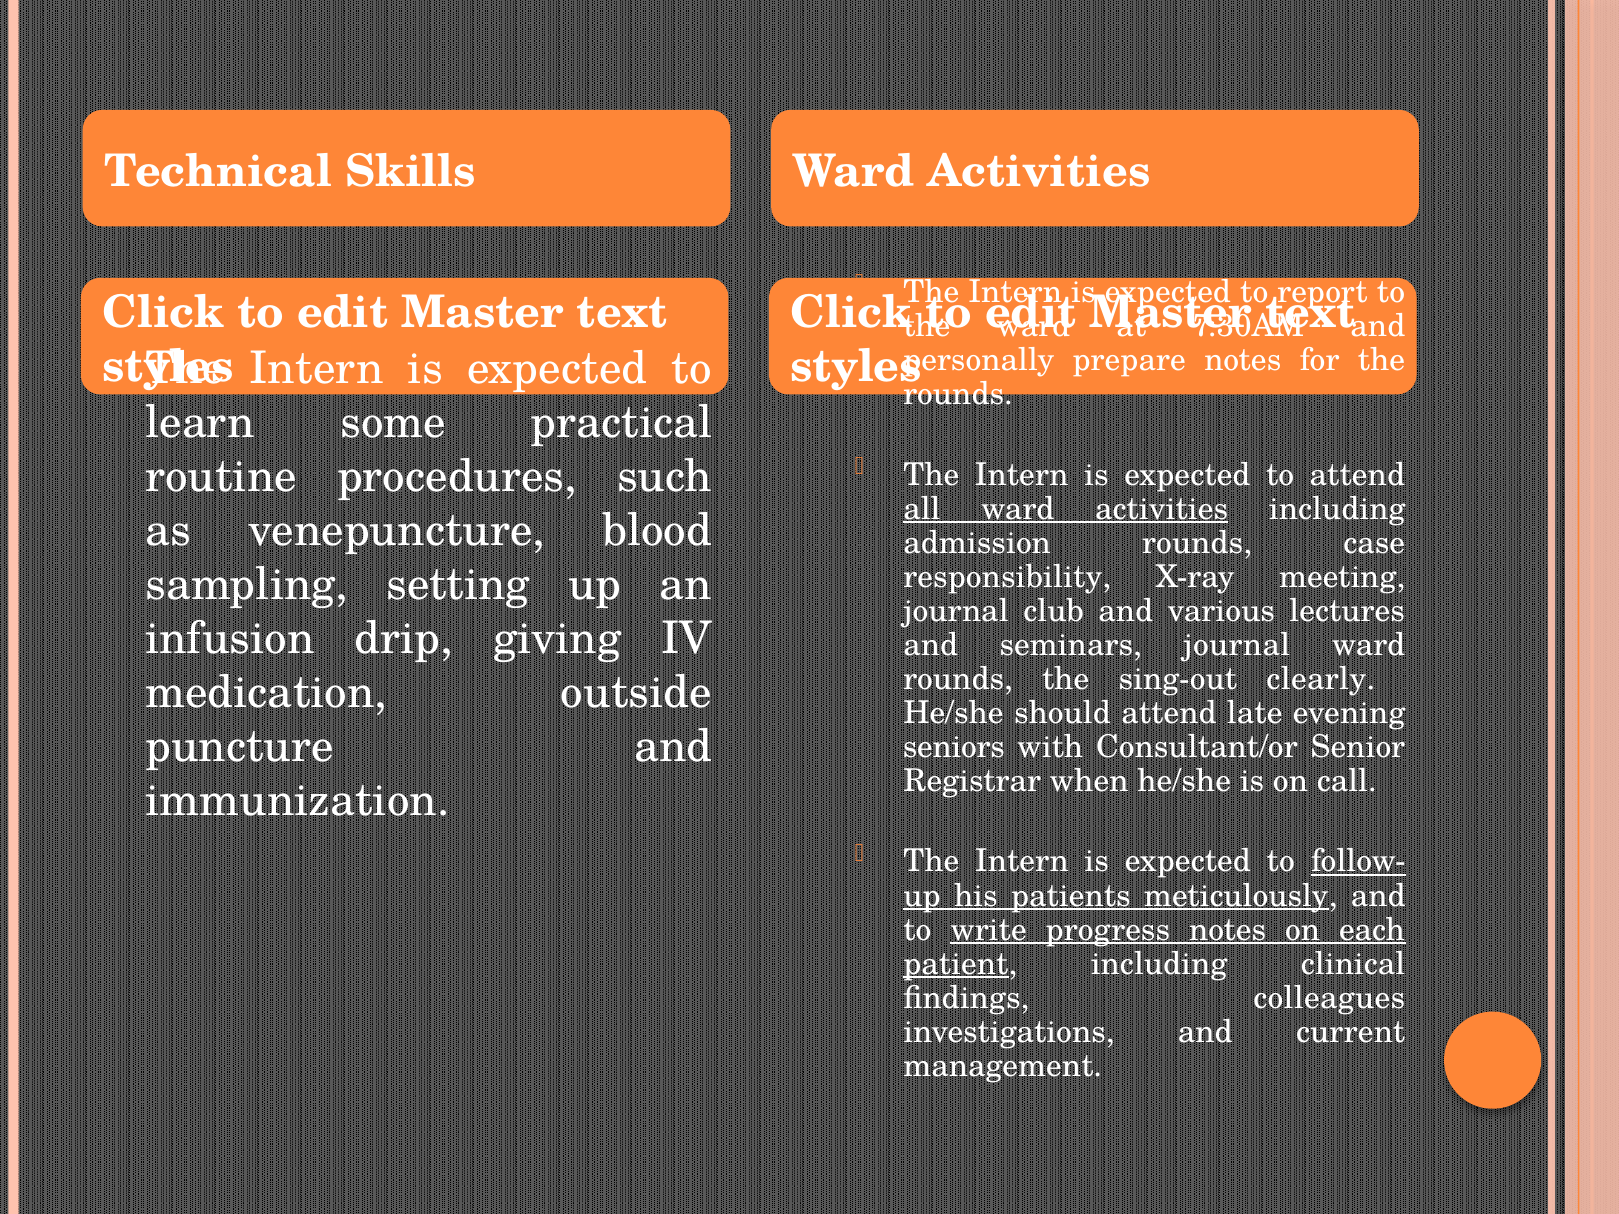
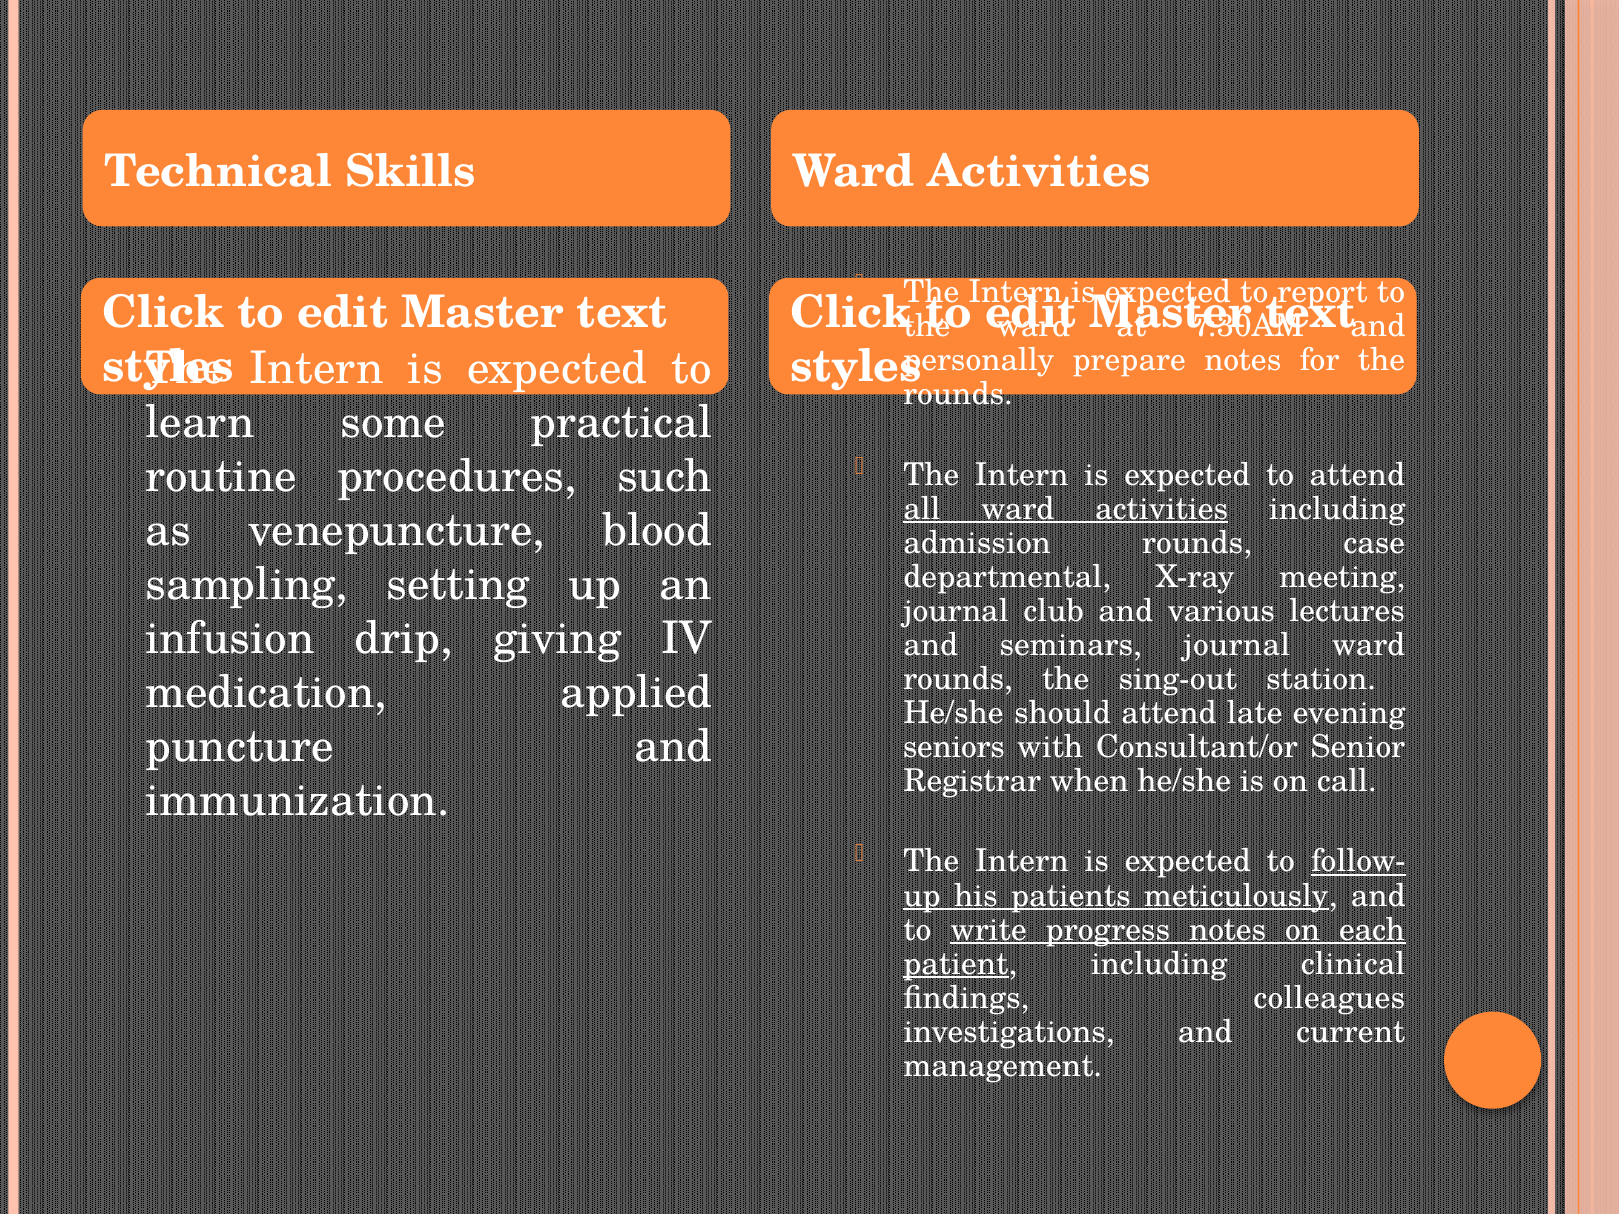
responsibility: responsibility -> departmental (1007, 577)
clearly: clearly -> station (1321, 679)
outside: outside -> applied (637, 692)
